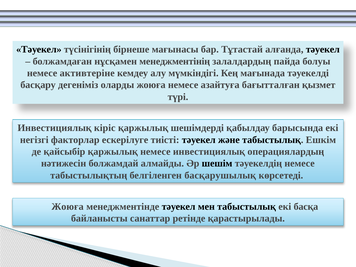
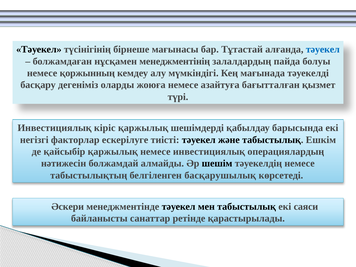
тәуекел colour: black -> blue (323, 49)
активтеріне: активтеріне -> қоржынның (87, 73)
Жоюға: Жоюға -> Әскери (68, 207)
басқа: басқа -> саяси (306, 207)
